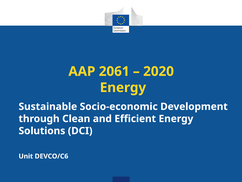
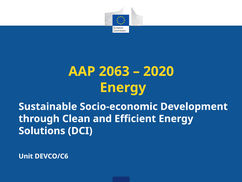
2061: 2061 -> 2063 (114, 71)
